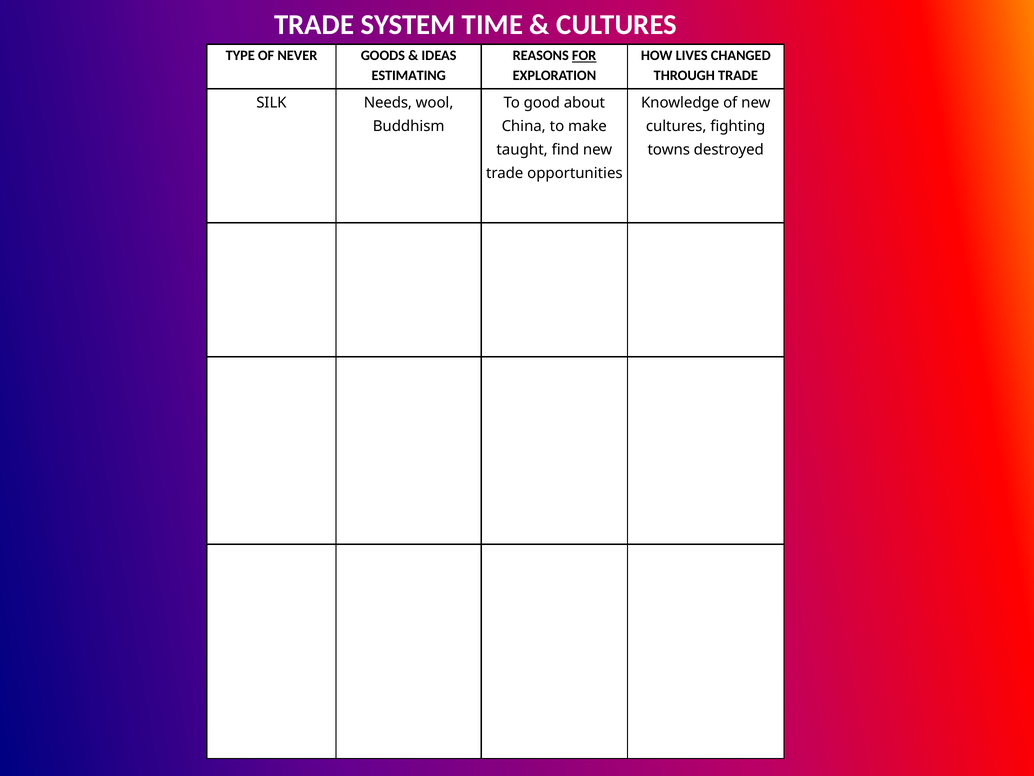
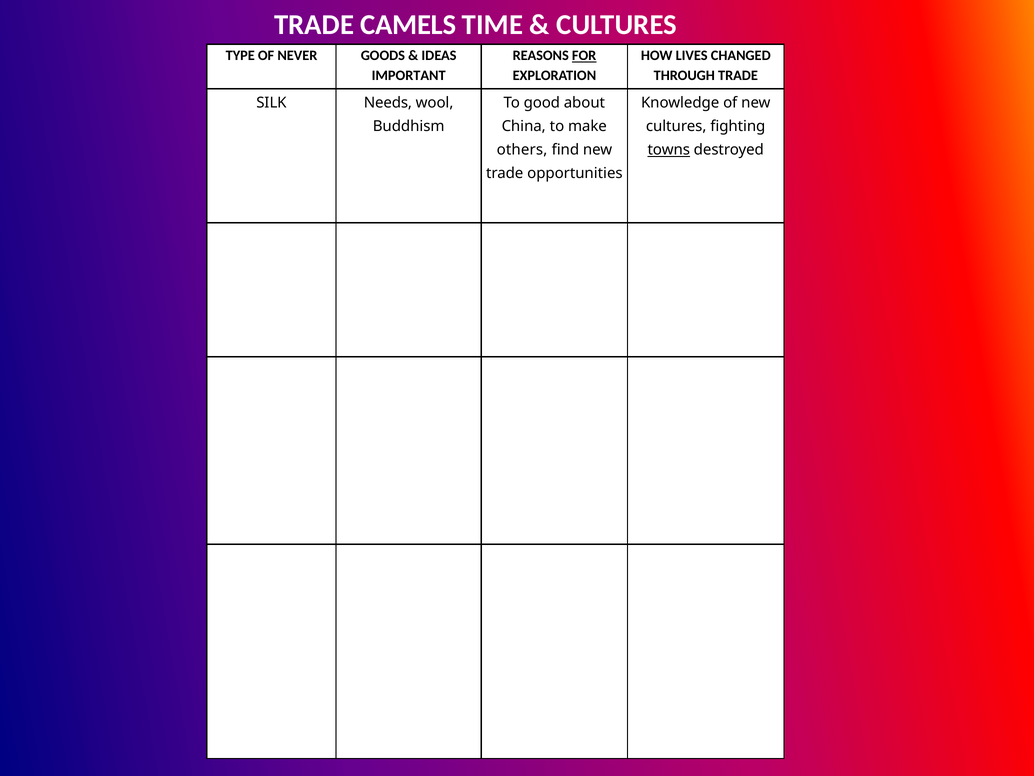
SYSTEM: SYSTEM -> CAMELS (408, 25)
ESTIMATING: ESTIMATING -> IMPORTANT (409, 76)
taught: taught -> others (522, 150)
towns underline: none -> present (669, 150)
